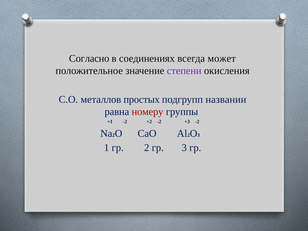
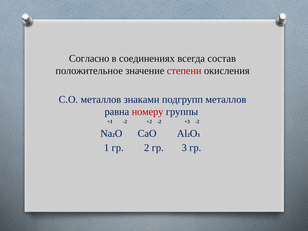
может: может -> состав (222, 58)
степени colour: purple -> red (184, 71)
простых: простых -> знаками (142, 99)
подгрупп названии: названии -> металлов (226, 99)
